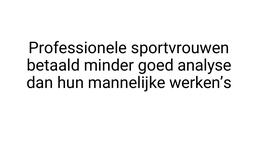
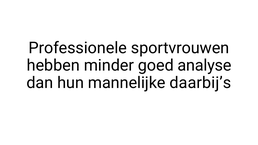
betaald: betaald -> hebben (53, 66)
werken’s: werken’s -> daarbij’s (200, 83)
